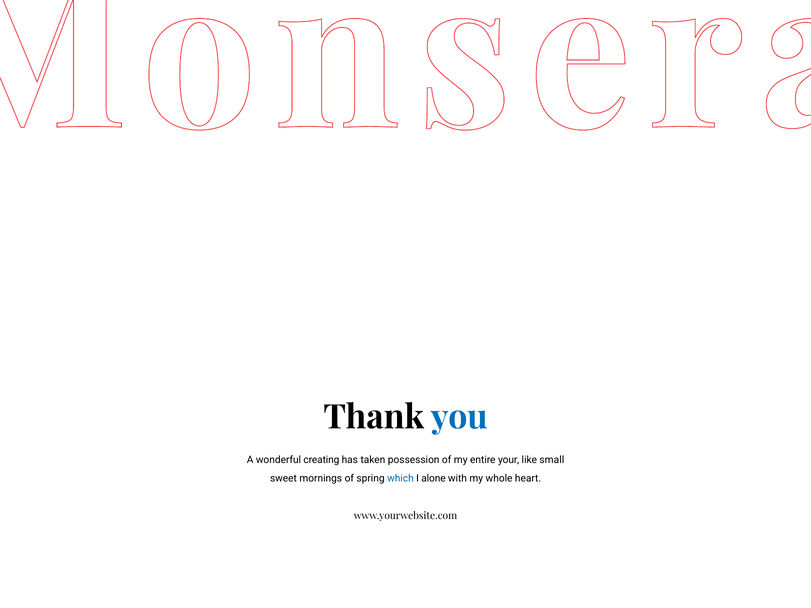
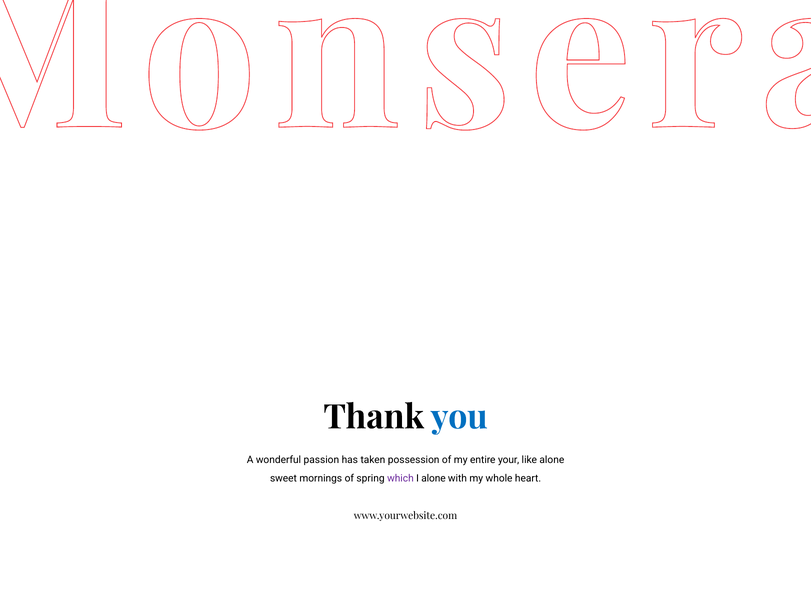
creating: creating -> passion (321, 460)
like small: small -> alone (552, 460)
which colour: blue -> purple (400, 479)
